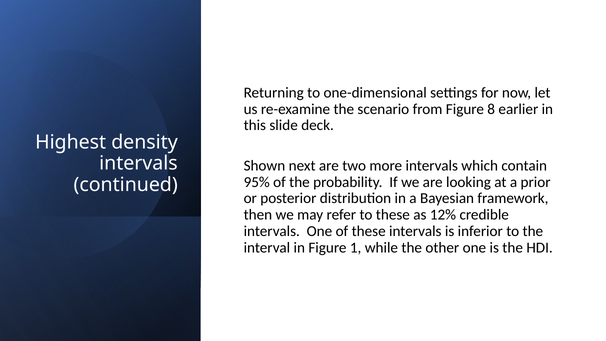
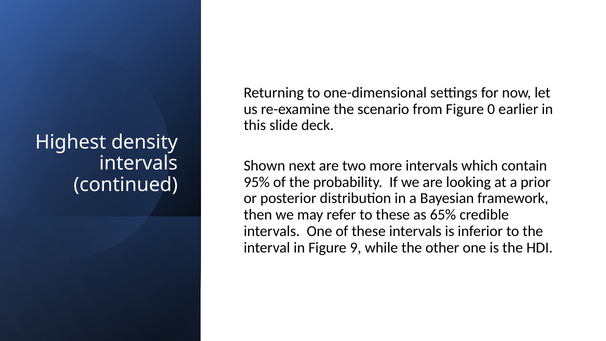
8: 8 -> 0 (491, 109)
12%: 12% -> 65% (443, 215)
1: 1 -> 9 (356, 247)
